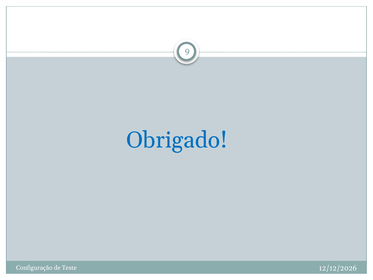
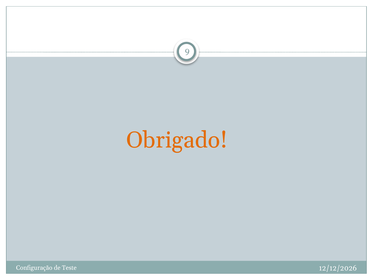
Obrigado colour: blue -> orange (177, 140)
